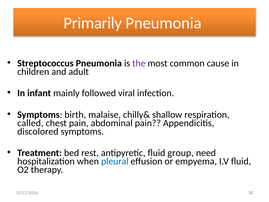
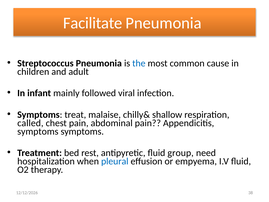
Primarily: Primarily -> Facilitate (93, 23)
the colour: purple -> blue (139, 63)
birth: birth -> treat (75, 114)
discolored: discolored -> symptoms (38, 131)
